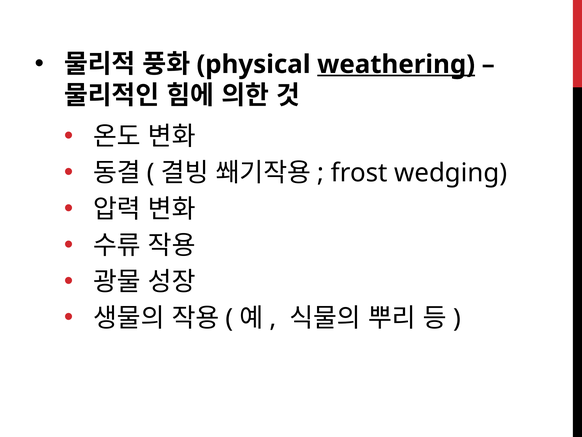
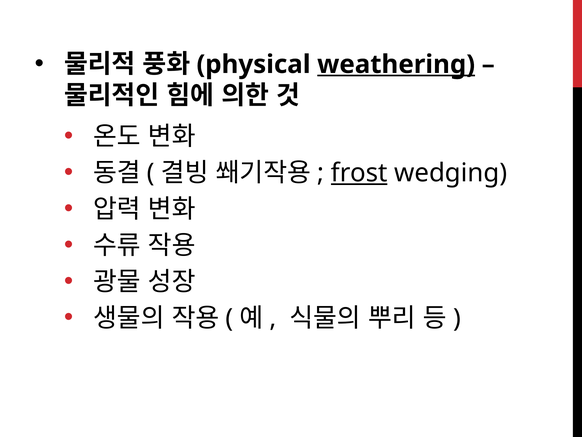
frost underline: none -> present (359, 173)
